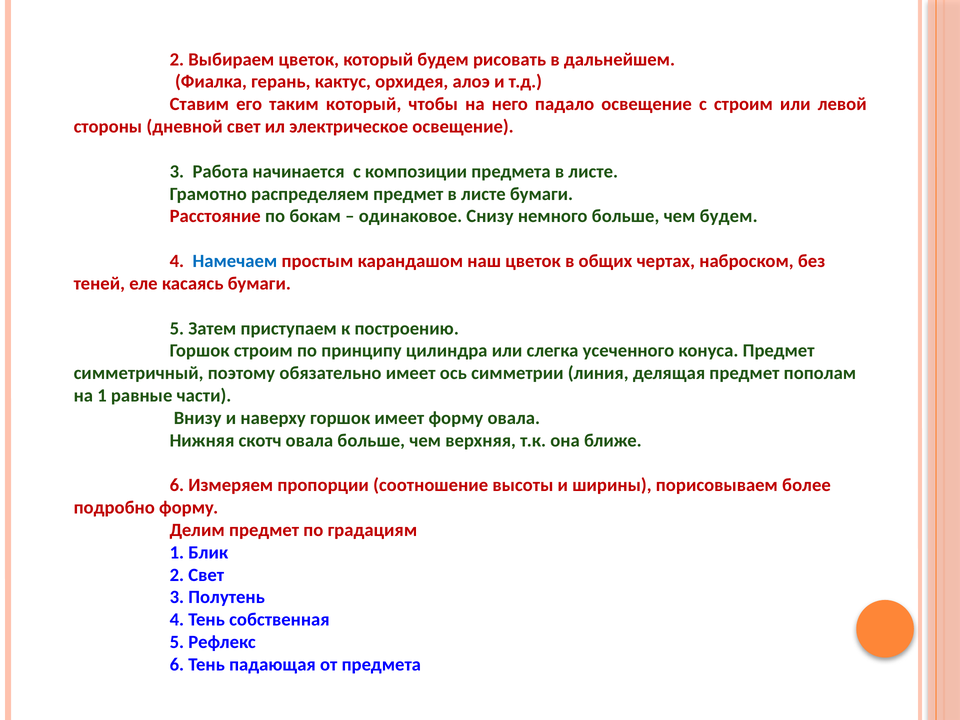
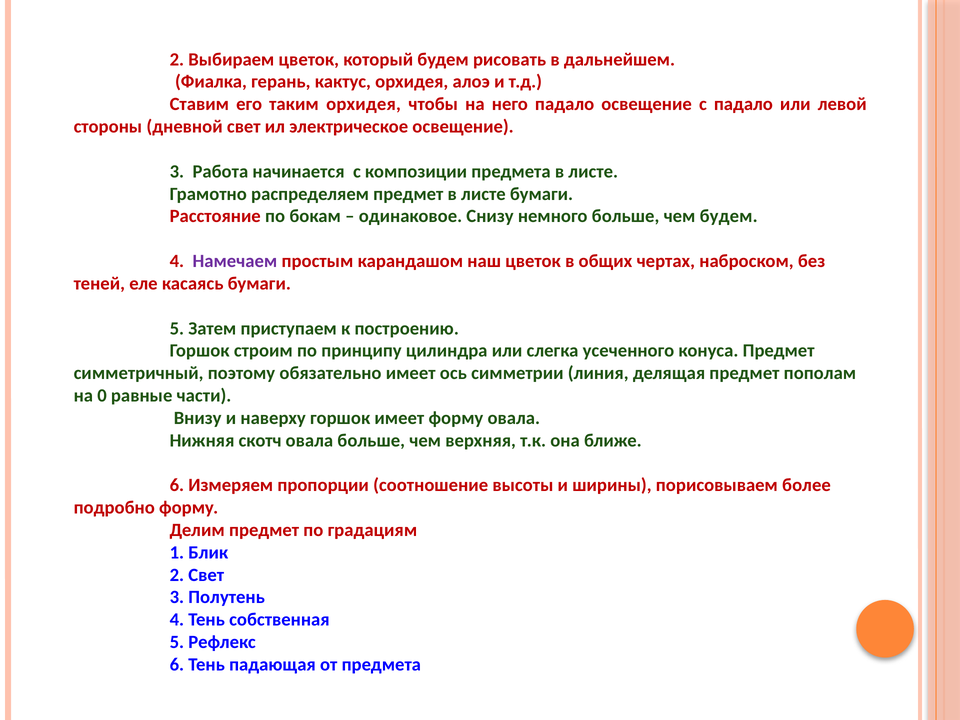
таким который: который -> орхидея (364, 104)
с строим: строим -> падало (743, 104)
Намечаем colour: blue -> purple (235, 261)
на 1: 1 -> 0 (102, 396)
